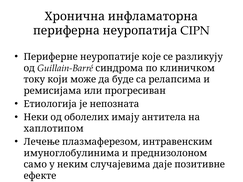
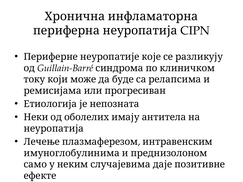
хаплотипом: хаплотипом -> неуропатија (54, 129)
